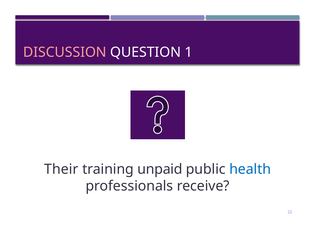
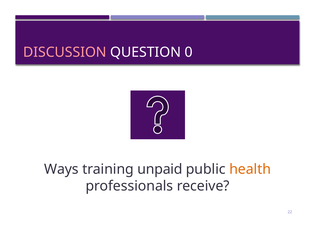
1: 1 -> 0 (189, 52)
Their: Their -> Ways (61, 169)
health colour: blue -> orange (250, 169)
